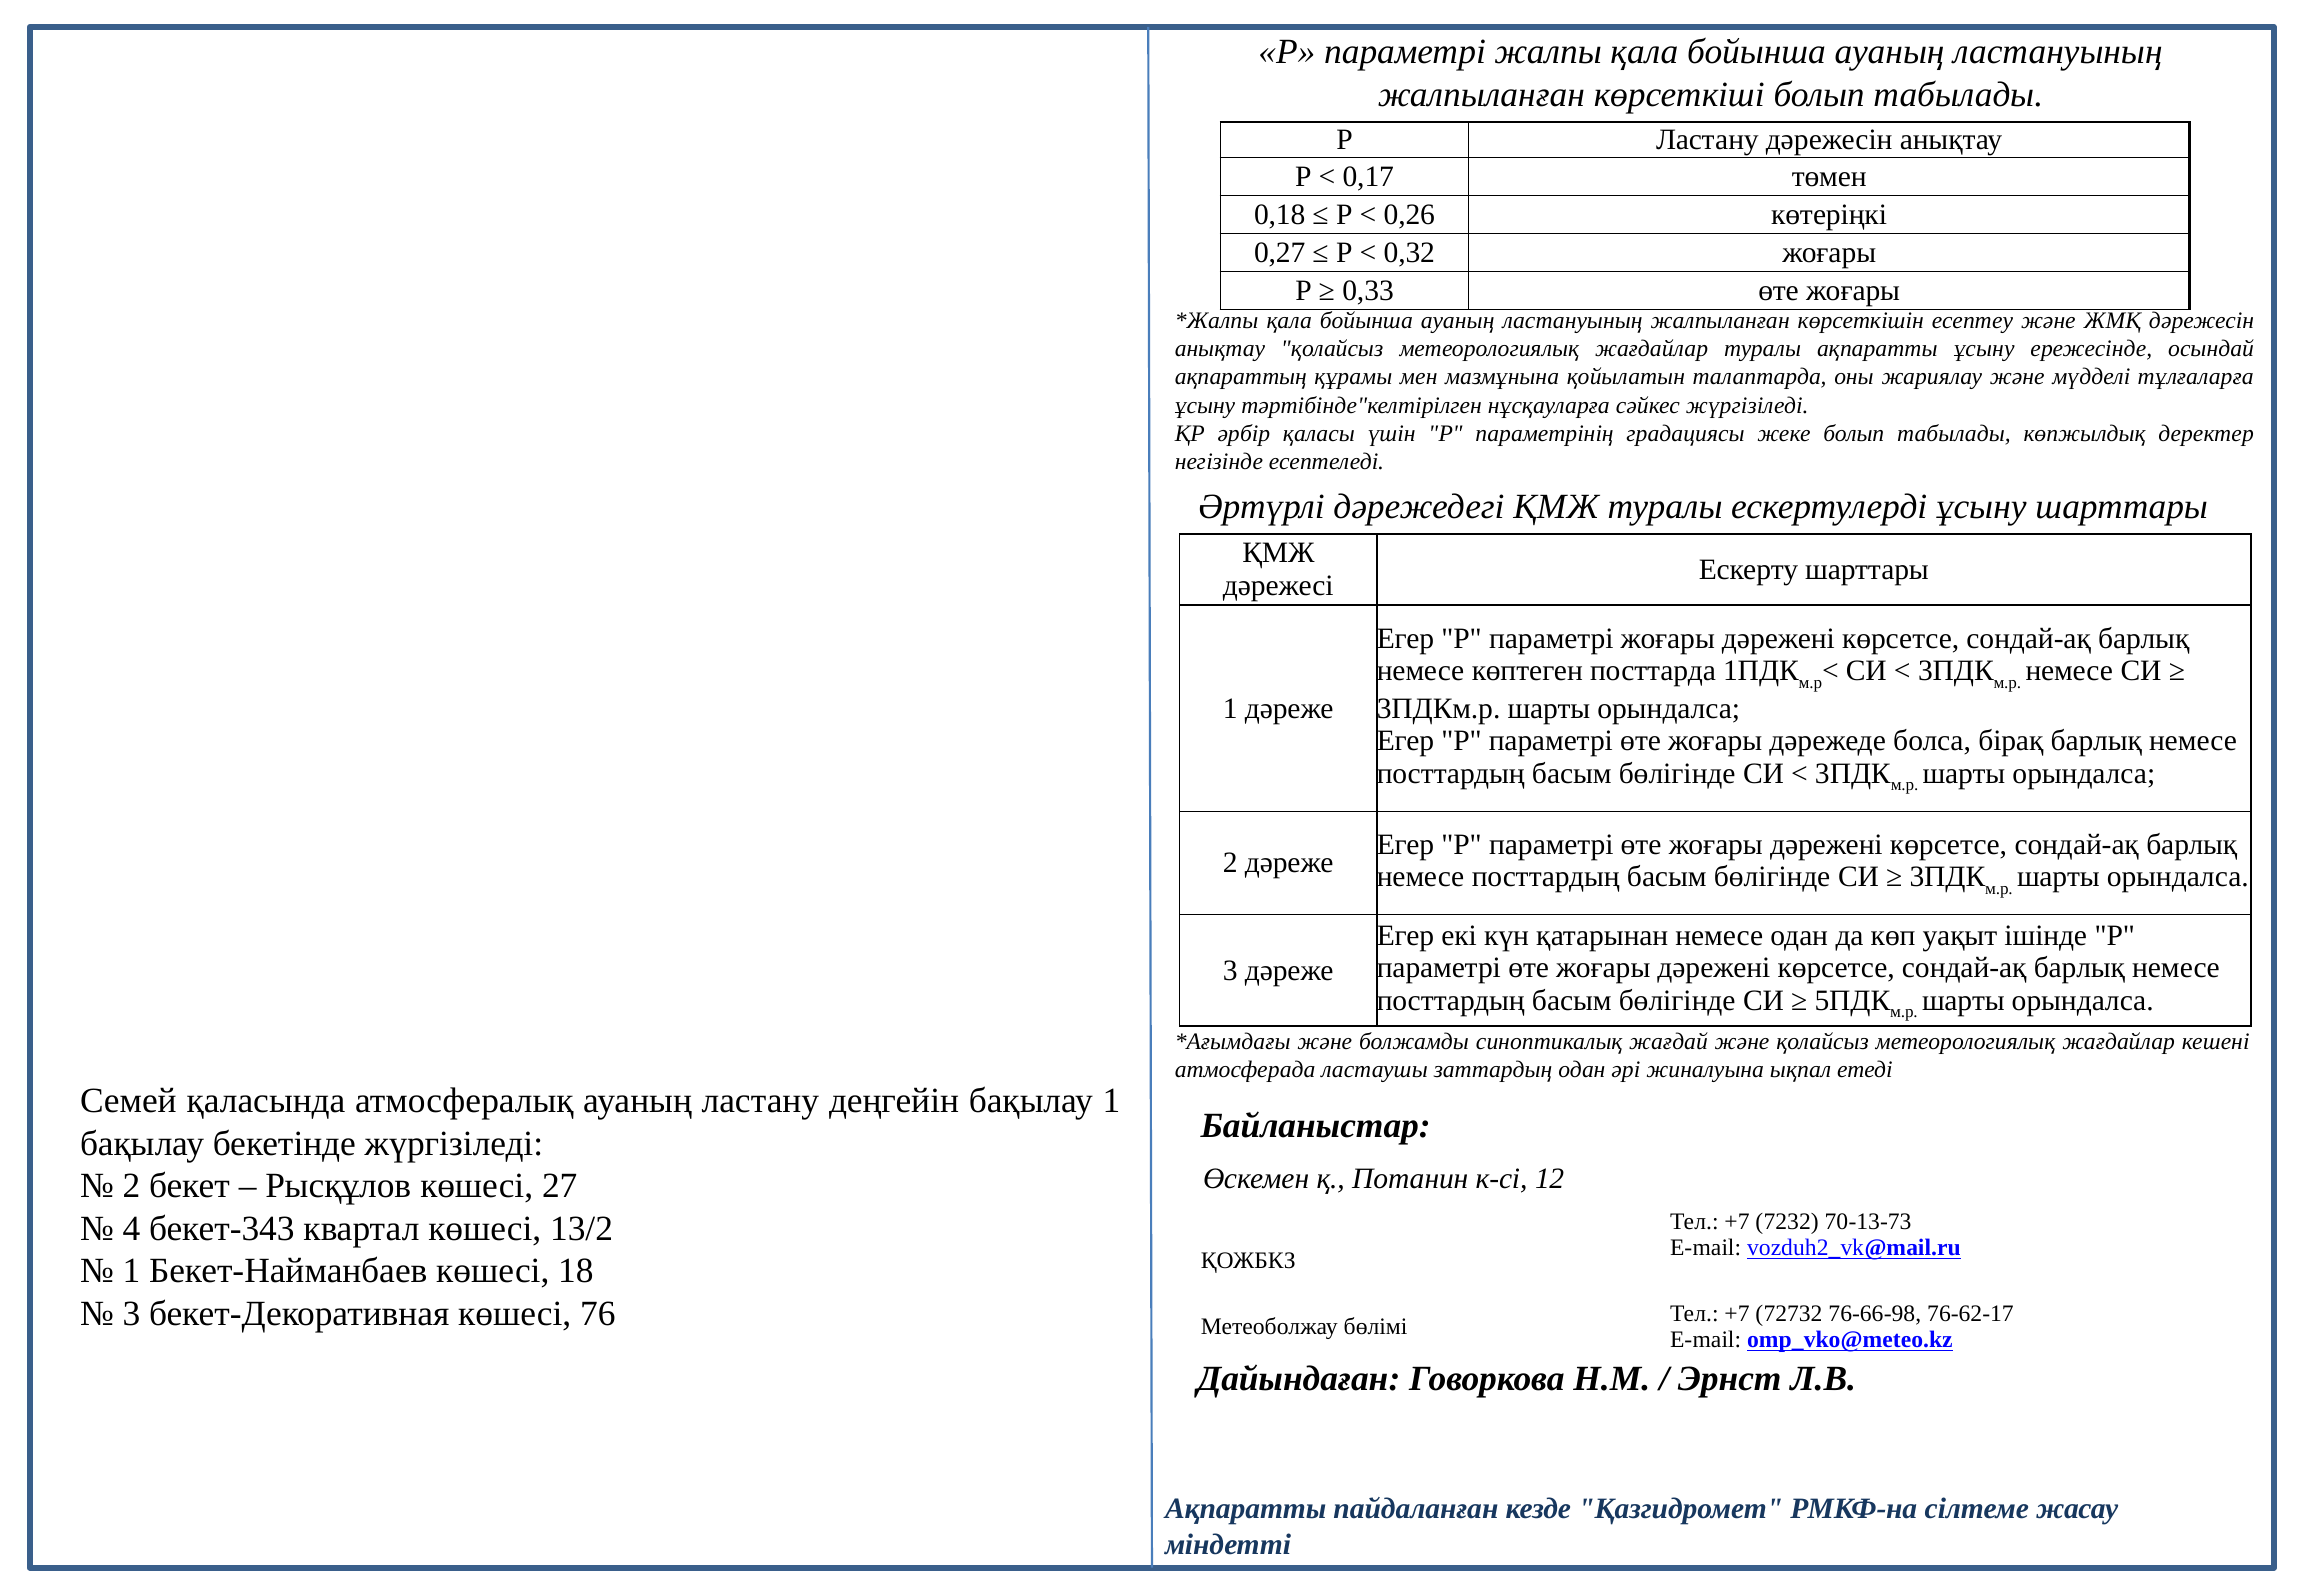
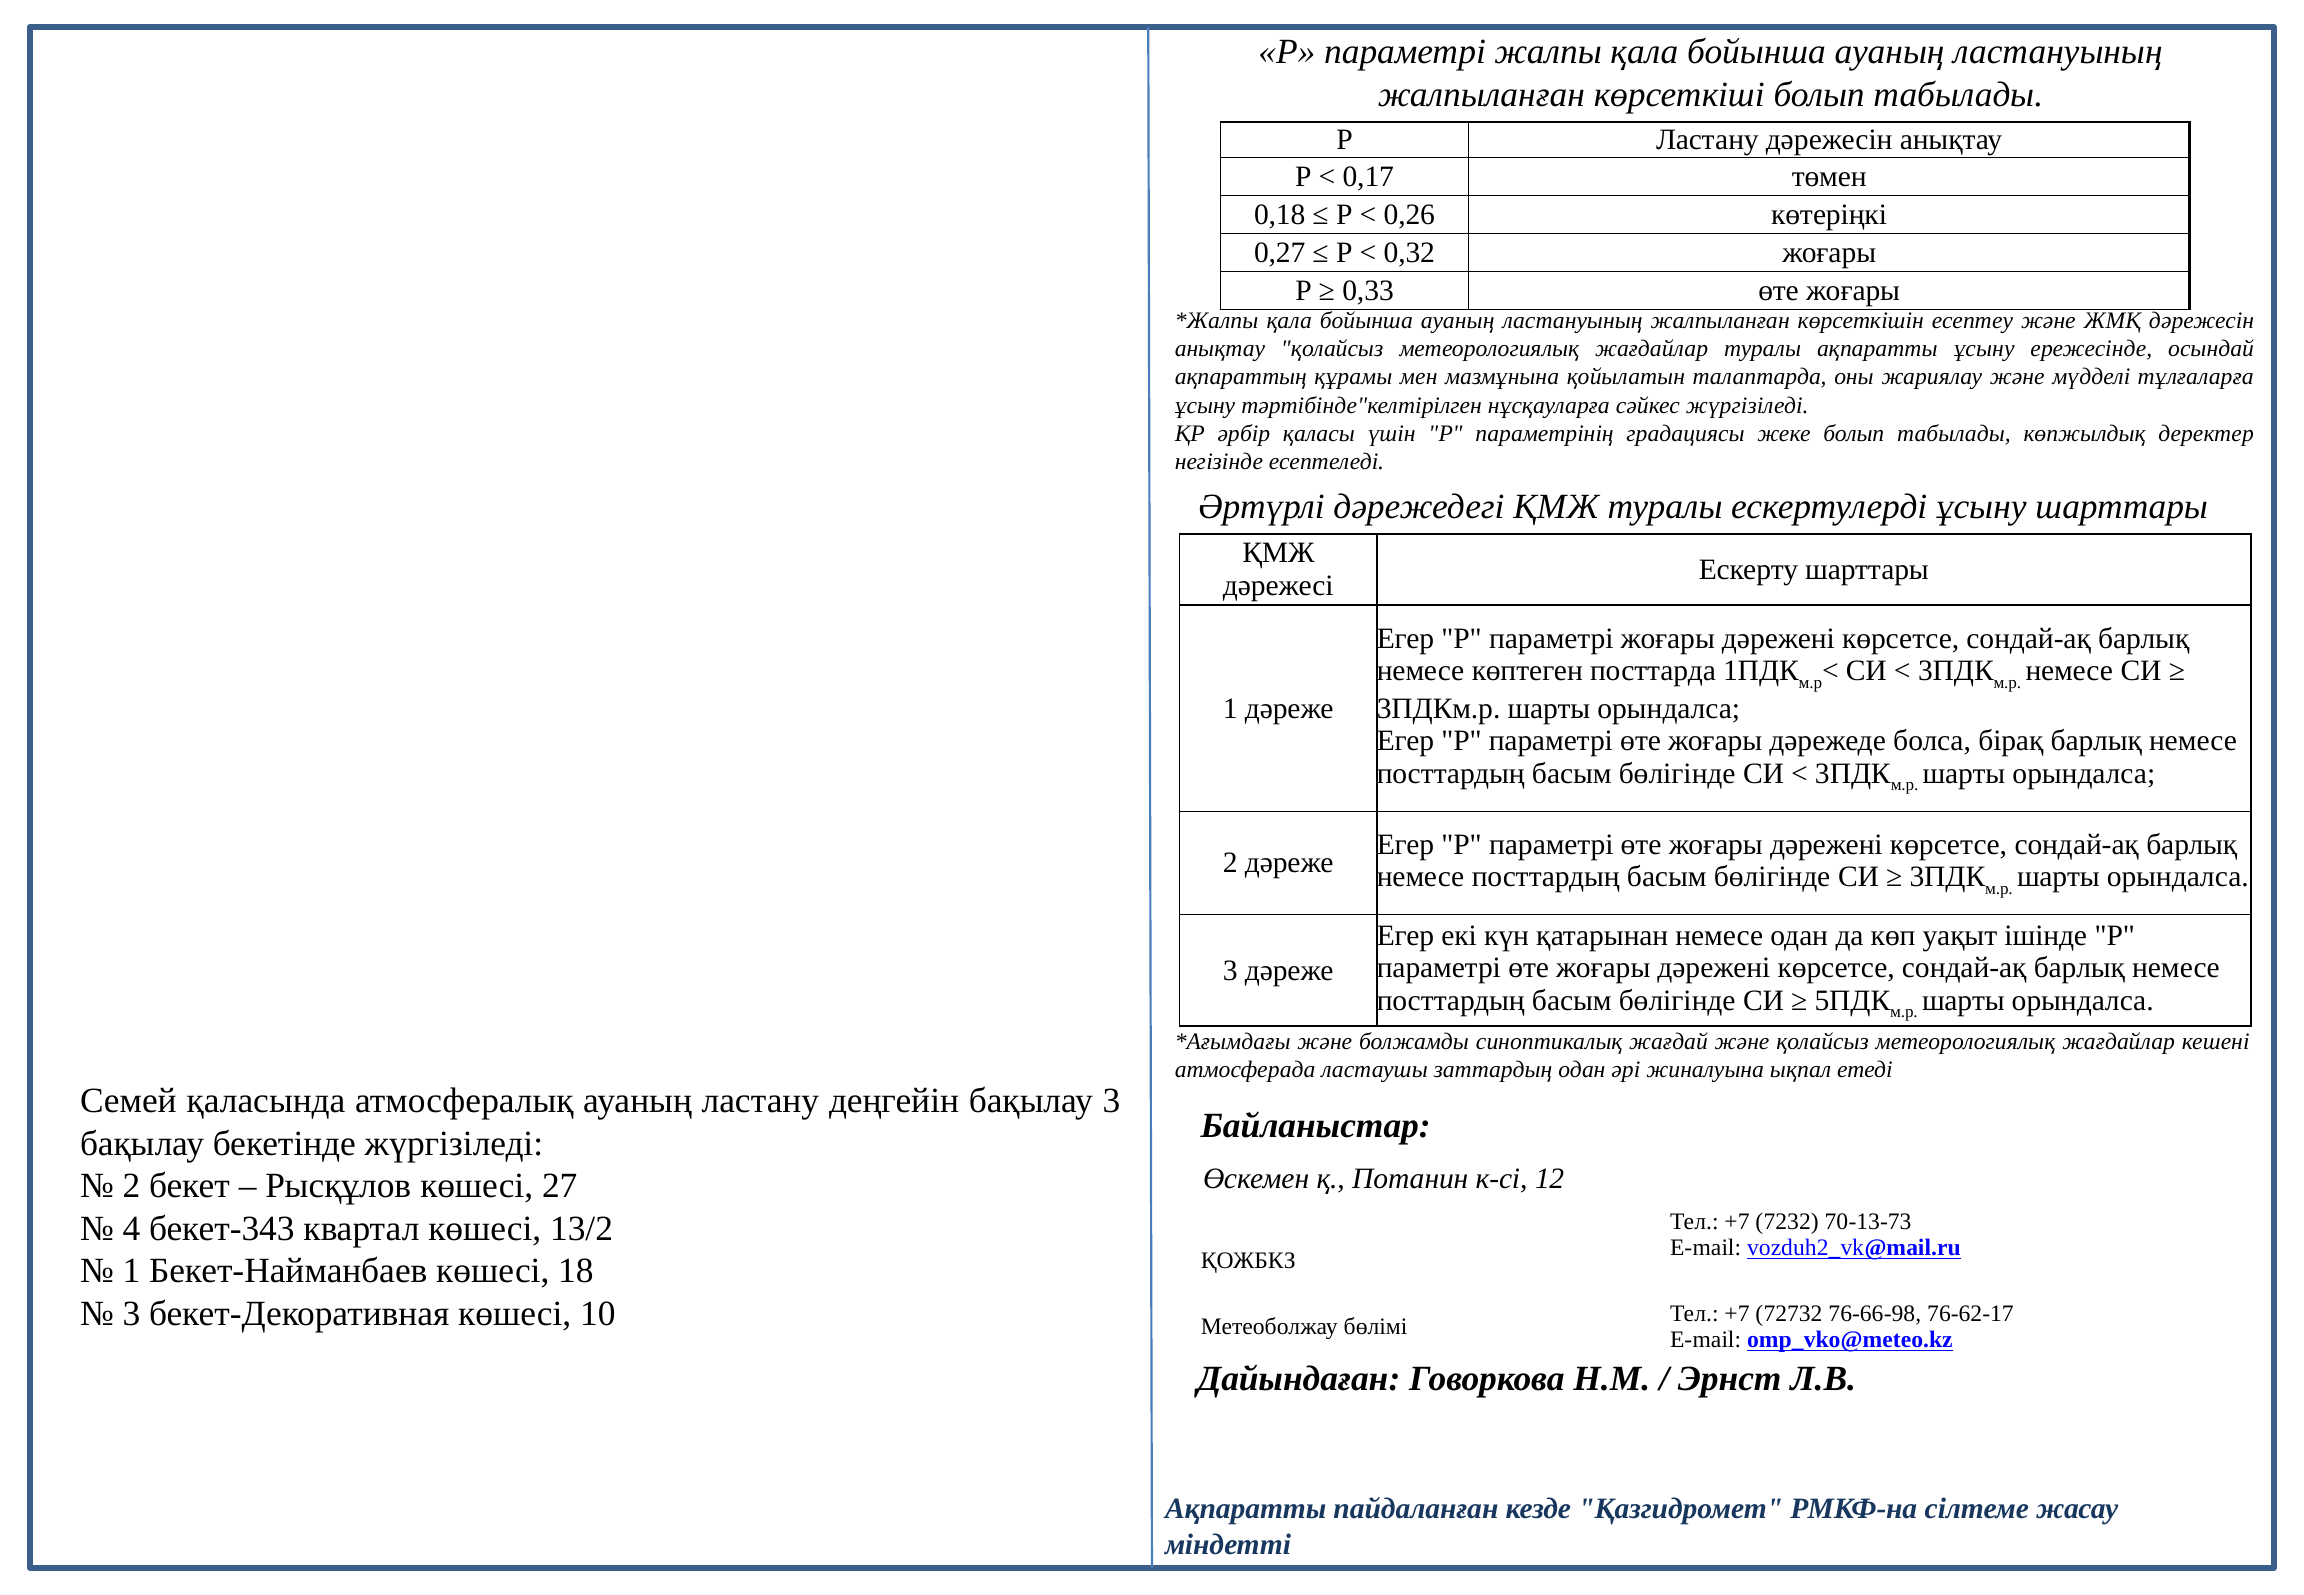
бақылау 1: 1 -> 3 (1111, 1101)
76: 76 -> 10 (598, 1314)
